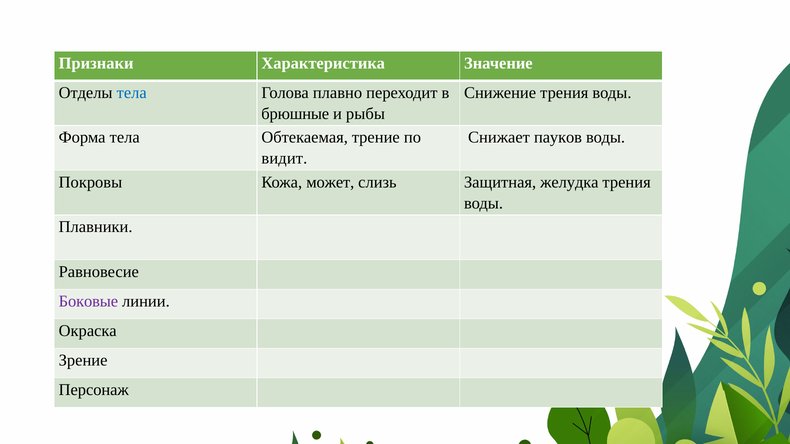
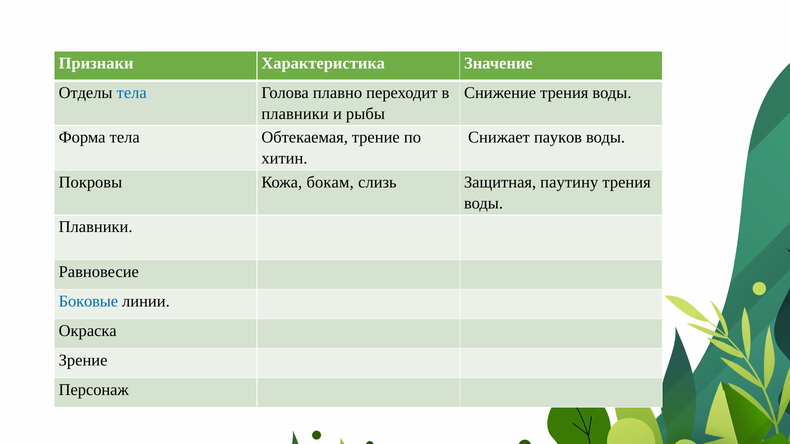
брюшные: брюшные -> плавники (295, 114)
видит: видит -> хитин (284, 159)
может: может -> бокам (330, 182)
желудка: желудка -> паутину (569, 182)
Боковые colour: purple -> blue (88, 301)
